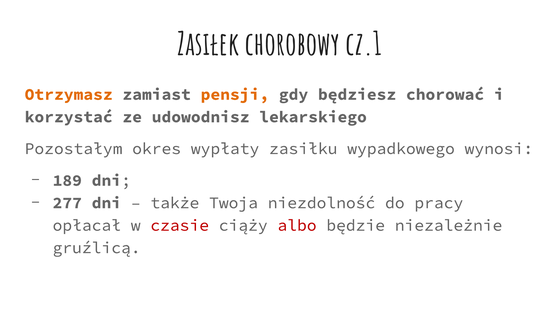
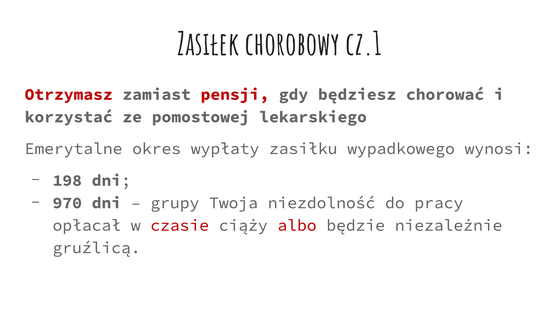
Otrzymasz colour: orange -> red (69, 95)
pensji colour: orange -> red (235, 95)
udowodnisz: udowodnisz -> pomostowej (201, 117)
Pozostałym: Pozostałym -> Emerytalne (74, 149)
189: 189 -> 198 (67, 181)
277: 277 -> 970 (67, 203)
także: także -> grupy (175, 203)
